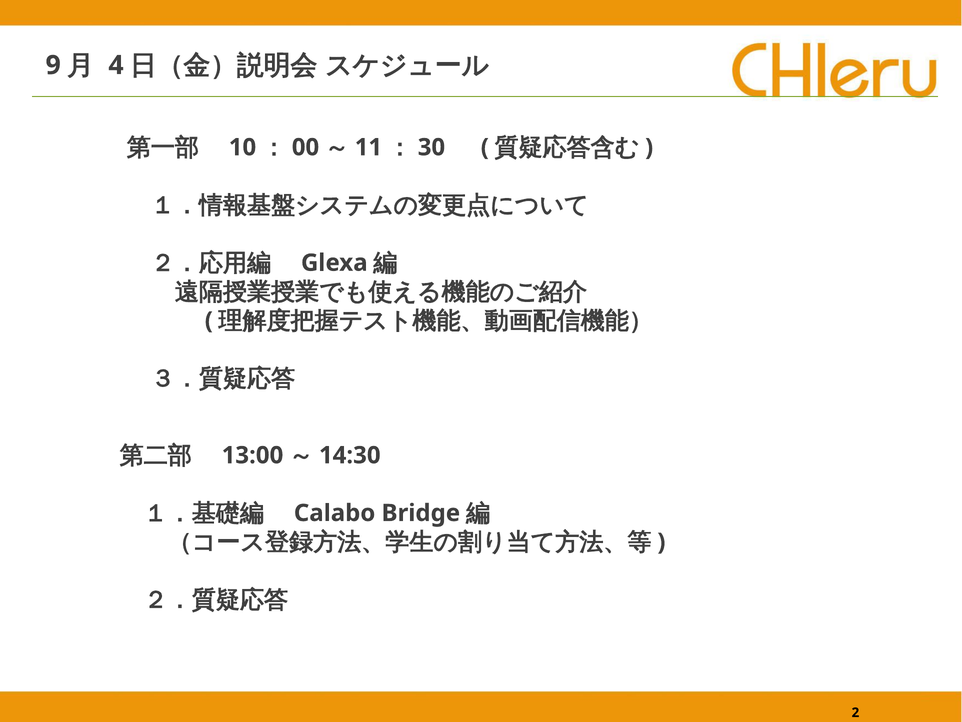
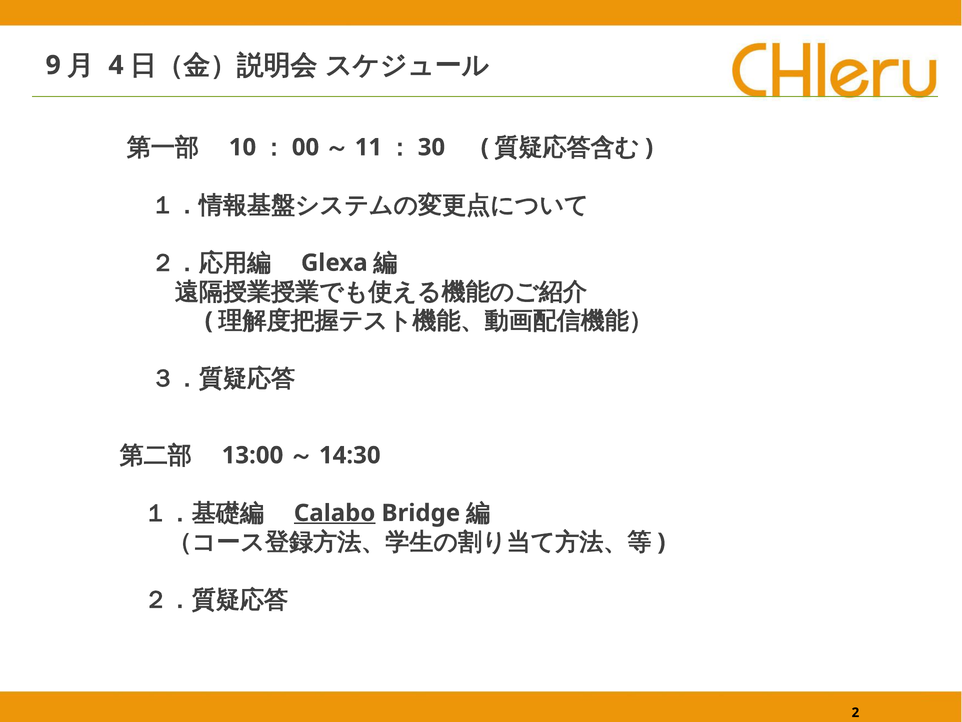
Calabo underline: none -> present (335, 513)
